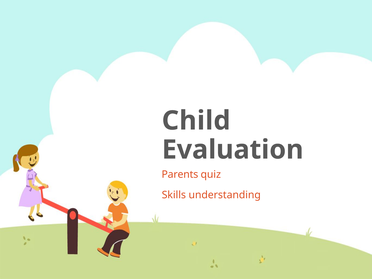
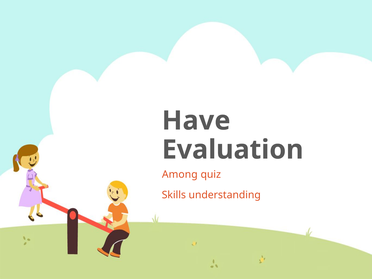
Child: Child -> Have (196, 121)
Parents: Parents -> Among (180, 174)
